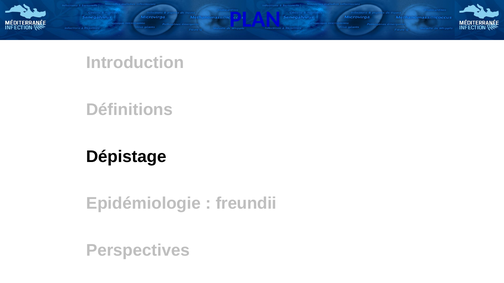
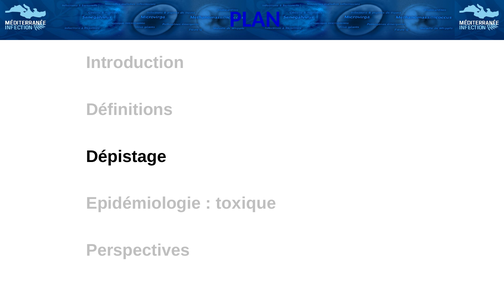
freundii: freundii -> toxique (246, 204)
